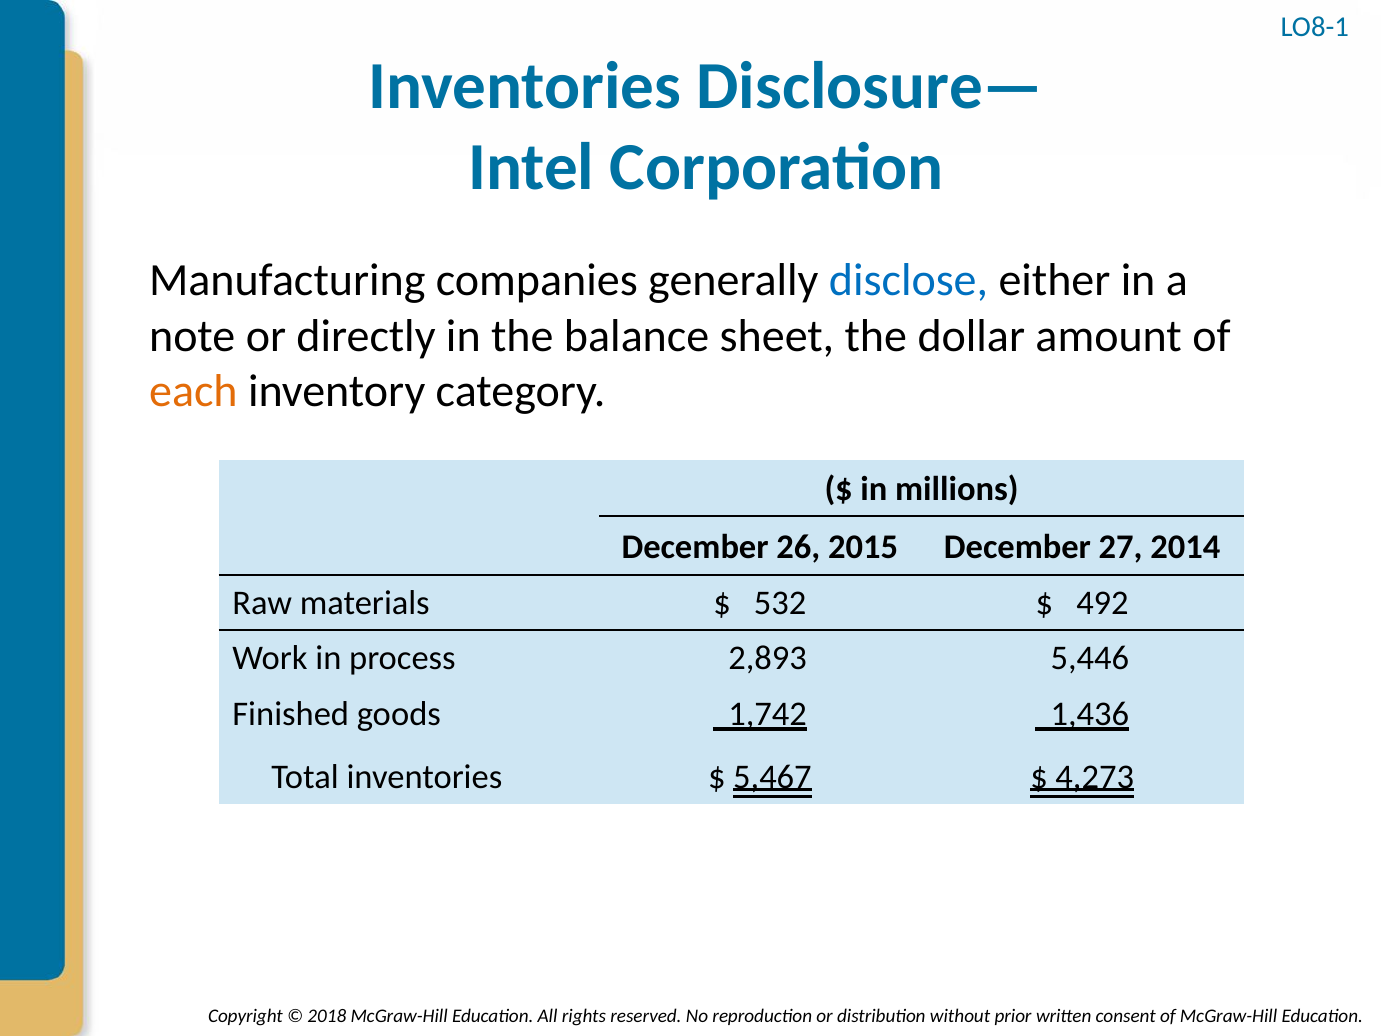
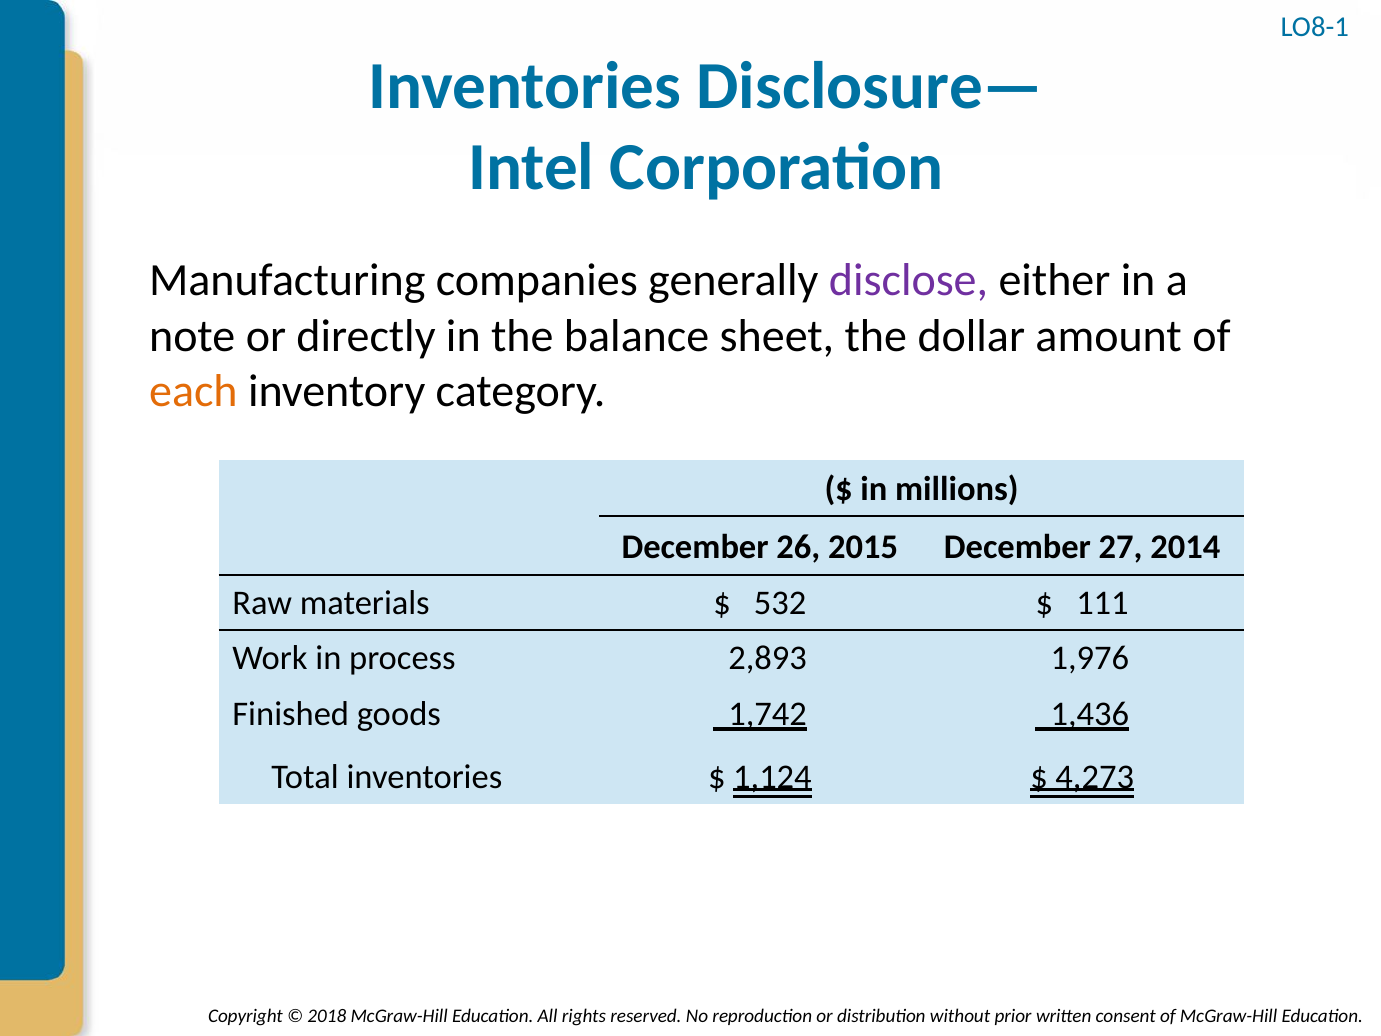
disclose colour: blue -> purple (909, 281)
492: 492 -> 111 (1102, 603)
5,446: 5,446 -> 1,976 (1090, 658)
5,467: 5,467 -> 1,124 (772, 777)
